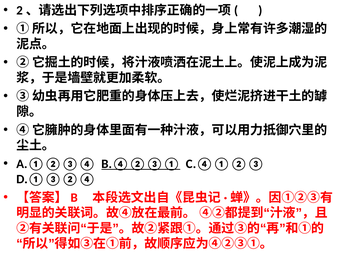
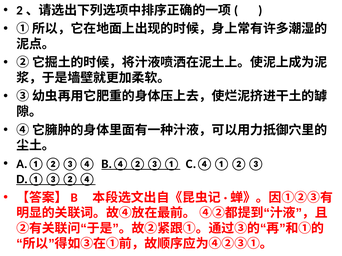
D.①③②④ underline: none -> present (56, 180)
